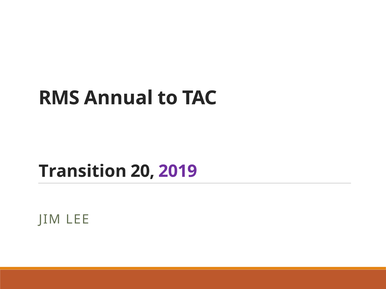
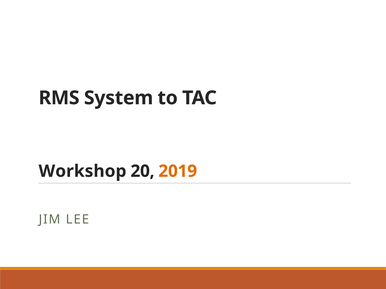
Annual: Annual -> System (119, 98)
Transition: Transition -> Workshop (83, 171)
2019 colour: purple -> orange (178, 171)
